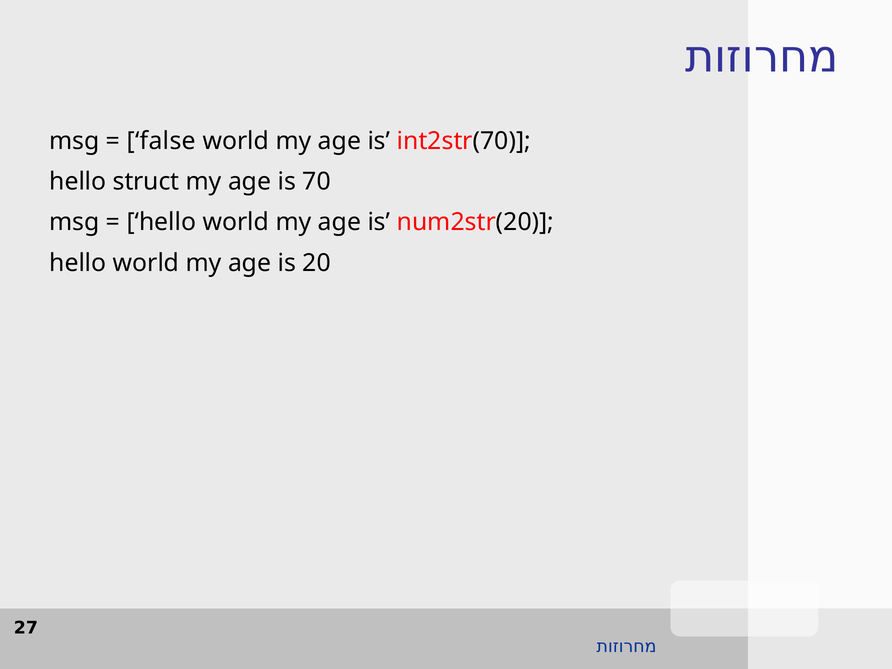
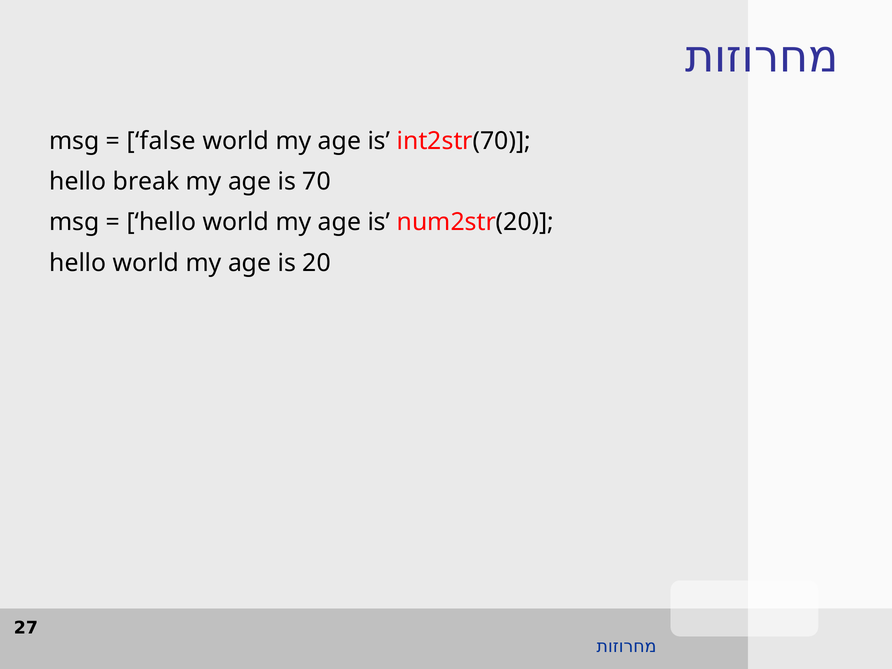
struct: struct -> break (146, 182)
